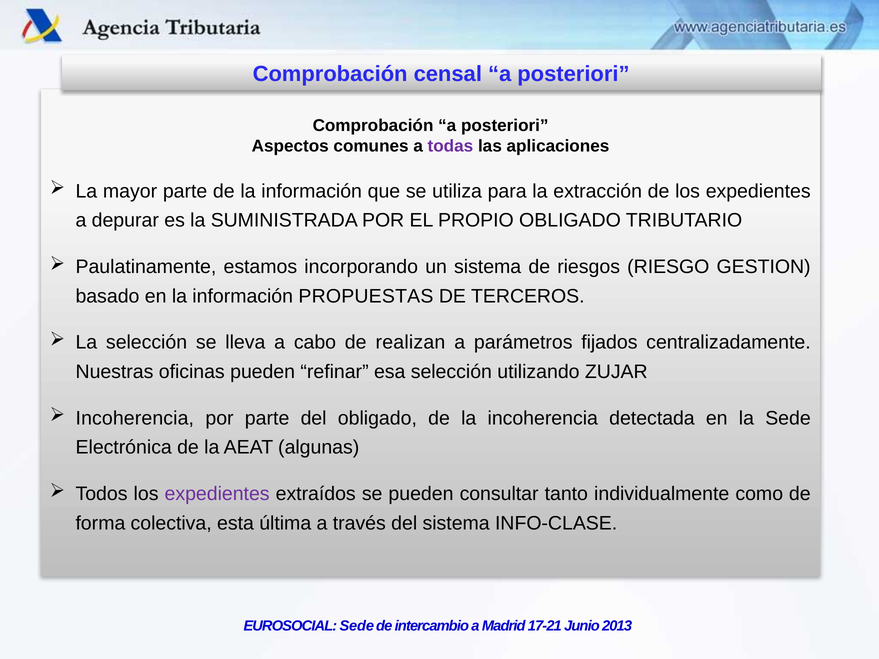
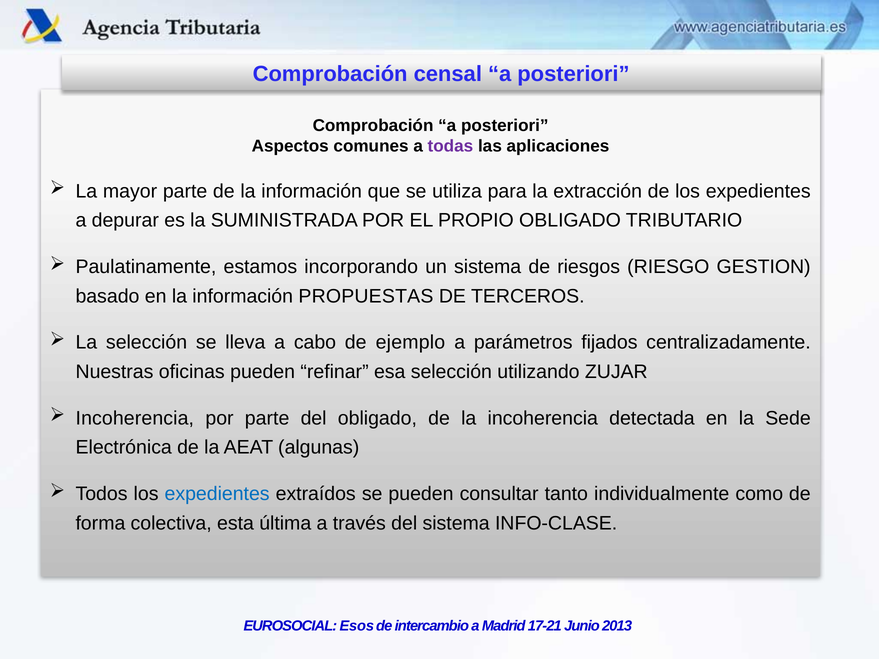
realizan: realizan -> ejemplo (410, 343)
expedientes colour: purple -> blue (217, 494)
EUROSOCIAL Sede: Sede -> Esos (357, 626)
